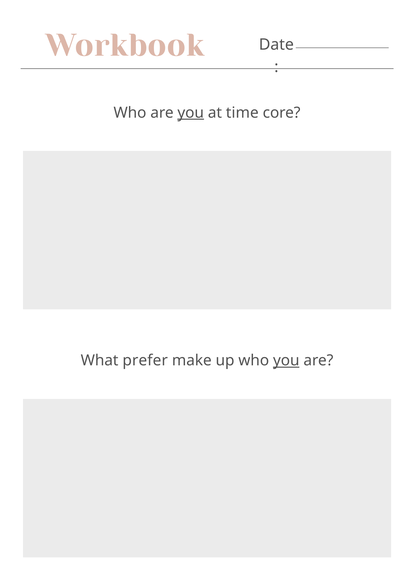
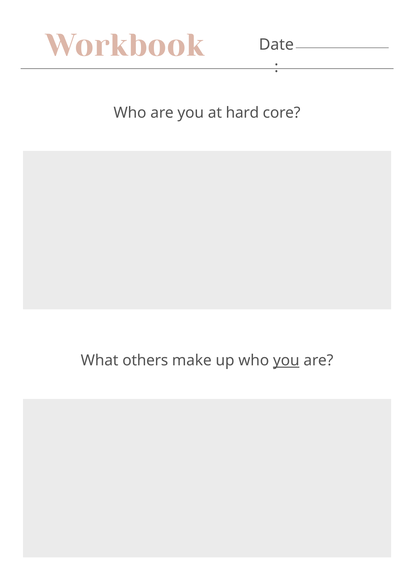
you underline: present -> none (191, 113)
time: time -> hard (242, 113)
prefer: prefer -> others (145, 360)
